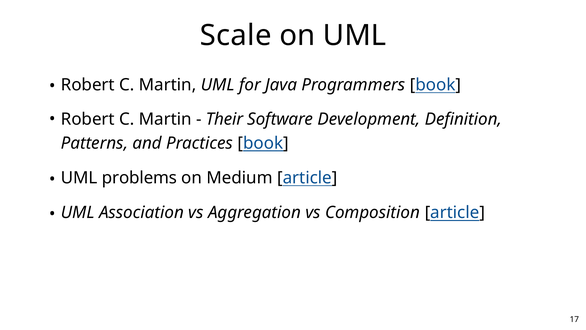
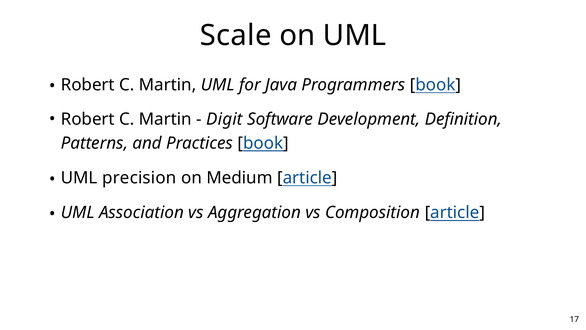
Their: Their -> Digit (224, 119)
problems: problems -> precision (139, 178)
